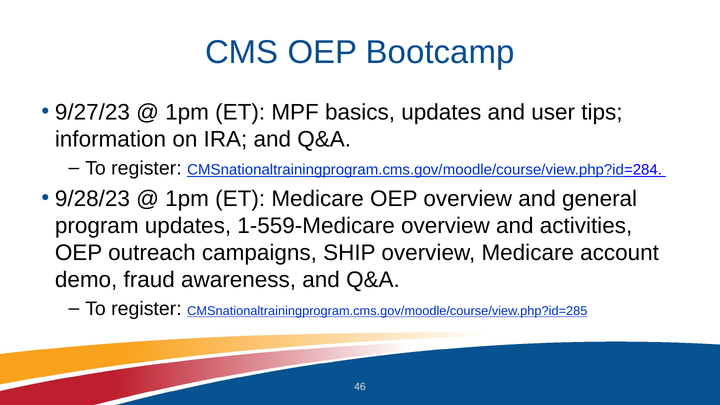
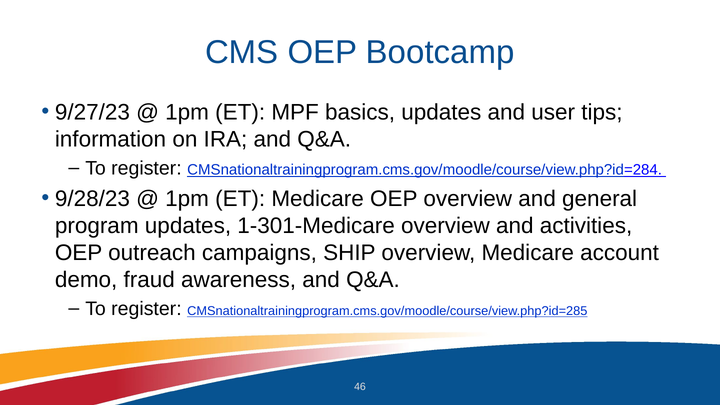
1-559-Medicare: 1-559-Medicare -> 1-301-Medicare (316, 226)
